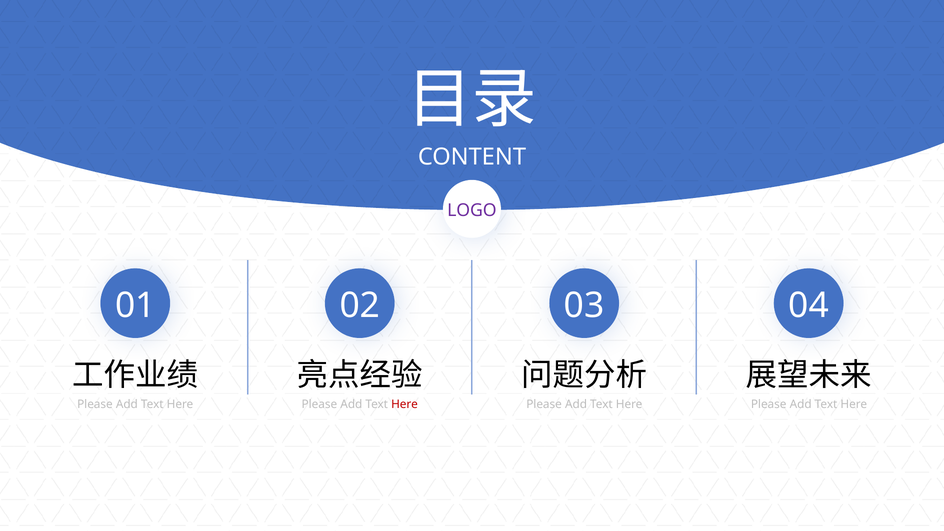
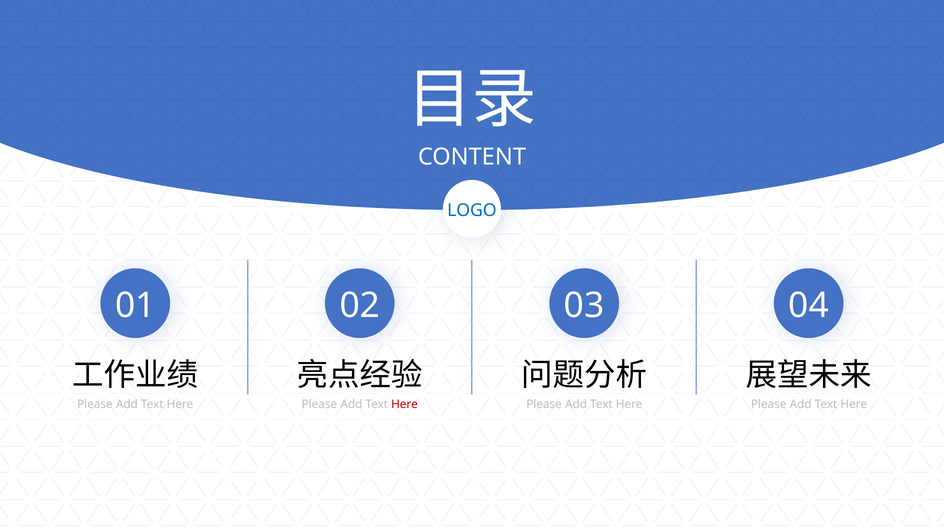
LOGO colour: purple -> blue (472, 210)
